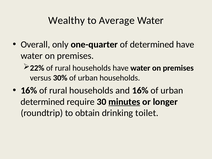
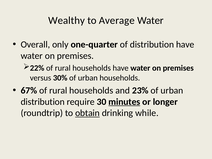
of determined: determined -> distribution (152, 44)
16%: 16% -> 67% (29, 90)
and 16%: 16% -> 23% (140, 90)
determined: determined -> distribution (43, 102)
obtain underline: none -> present (87, 113)
toilet: toilet -> while (147, 113)
